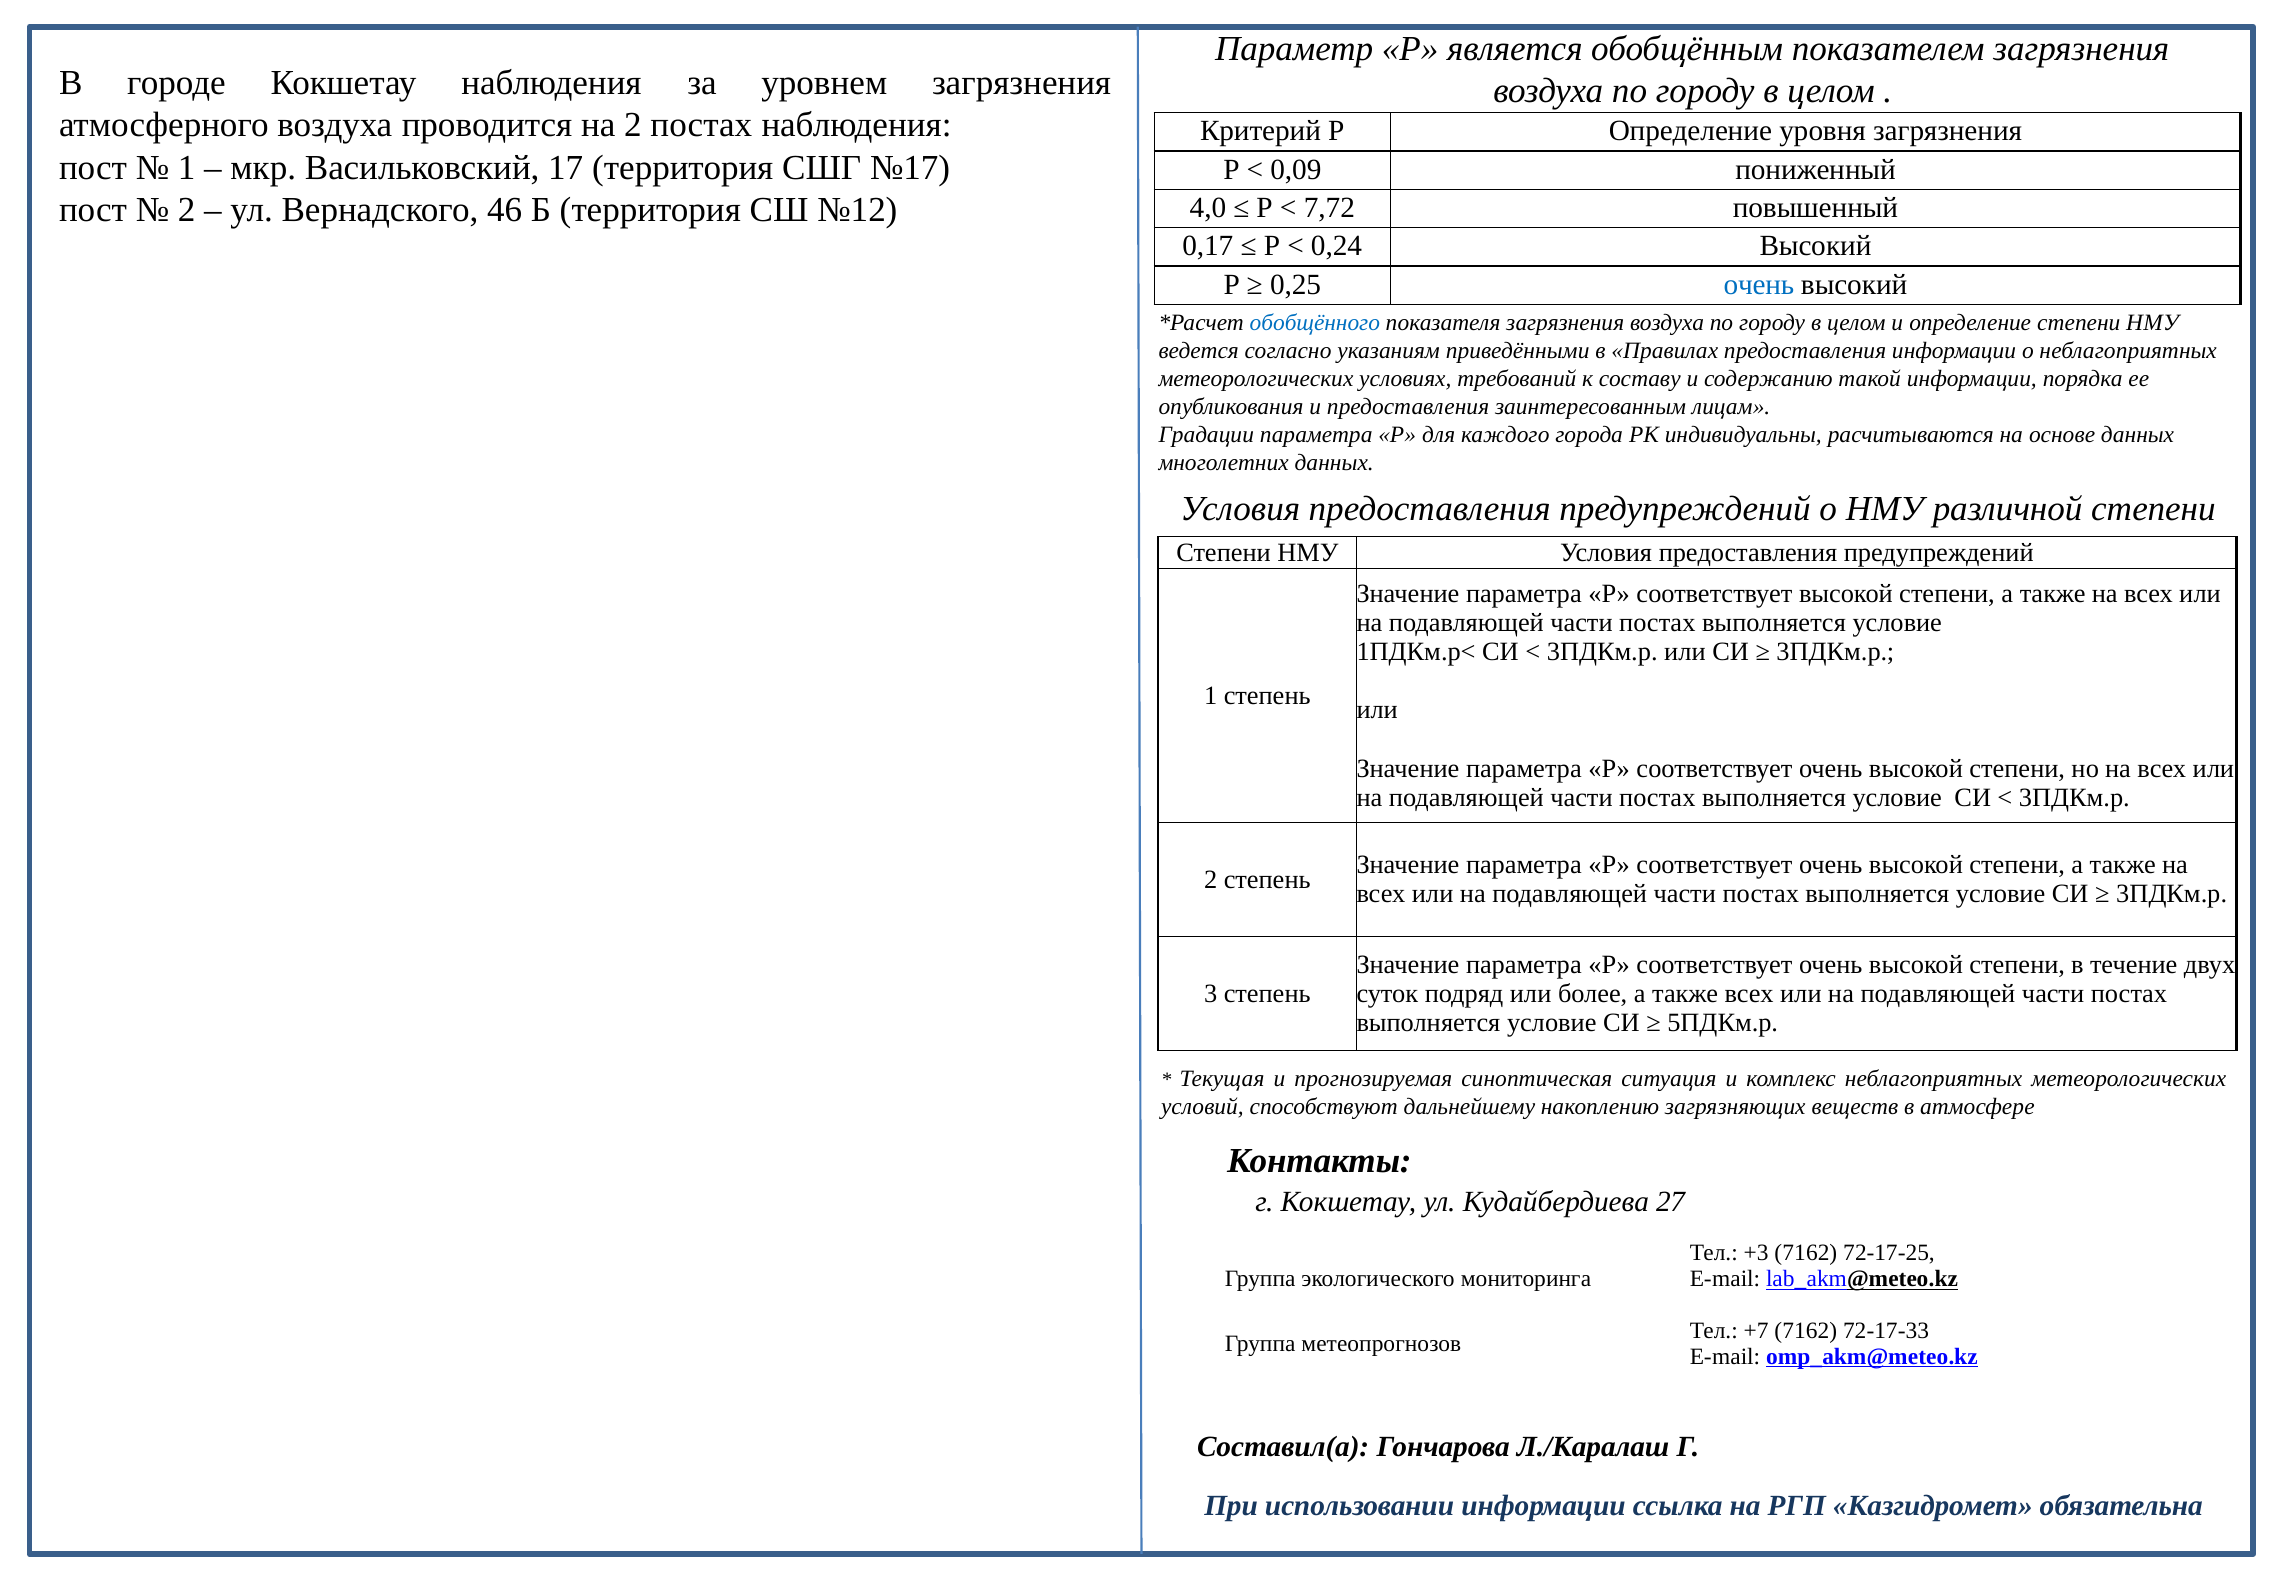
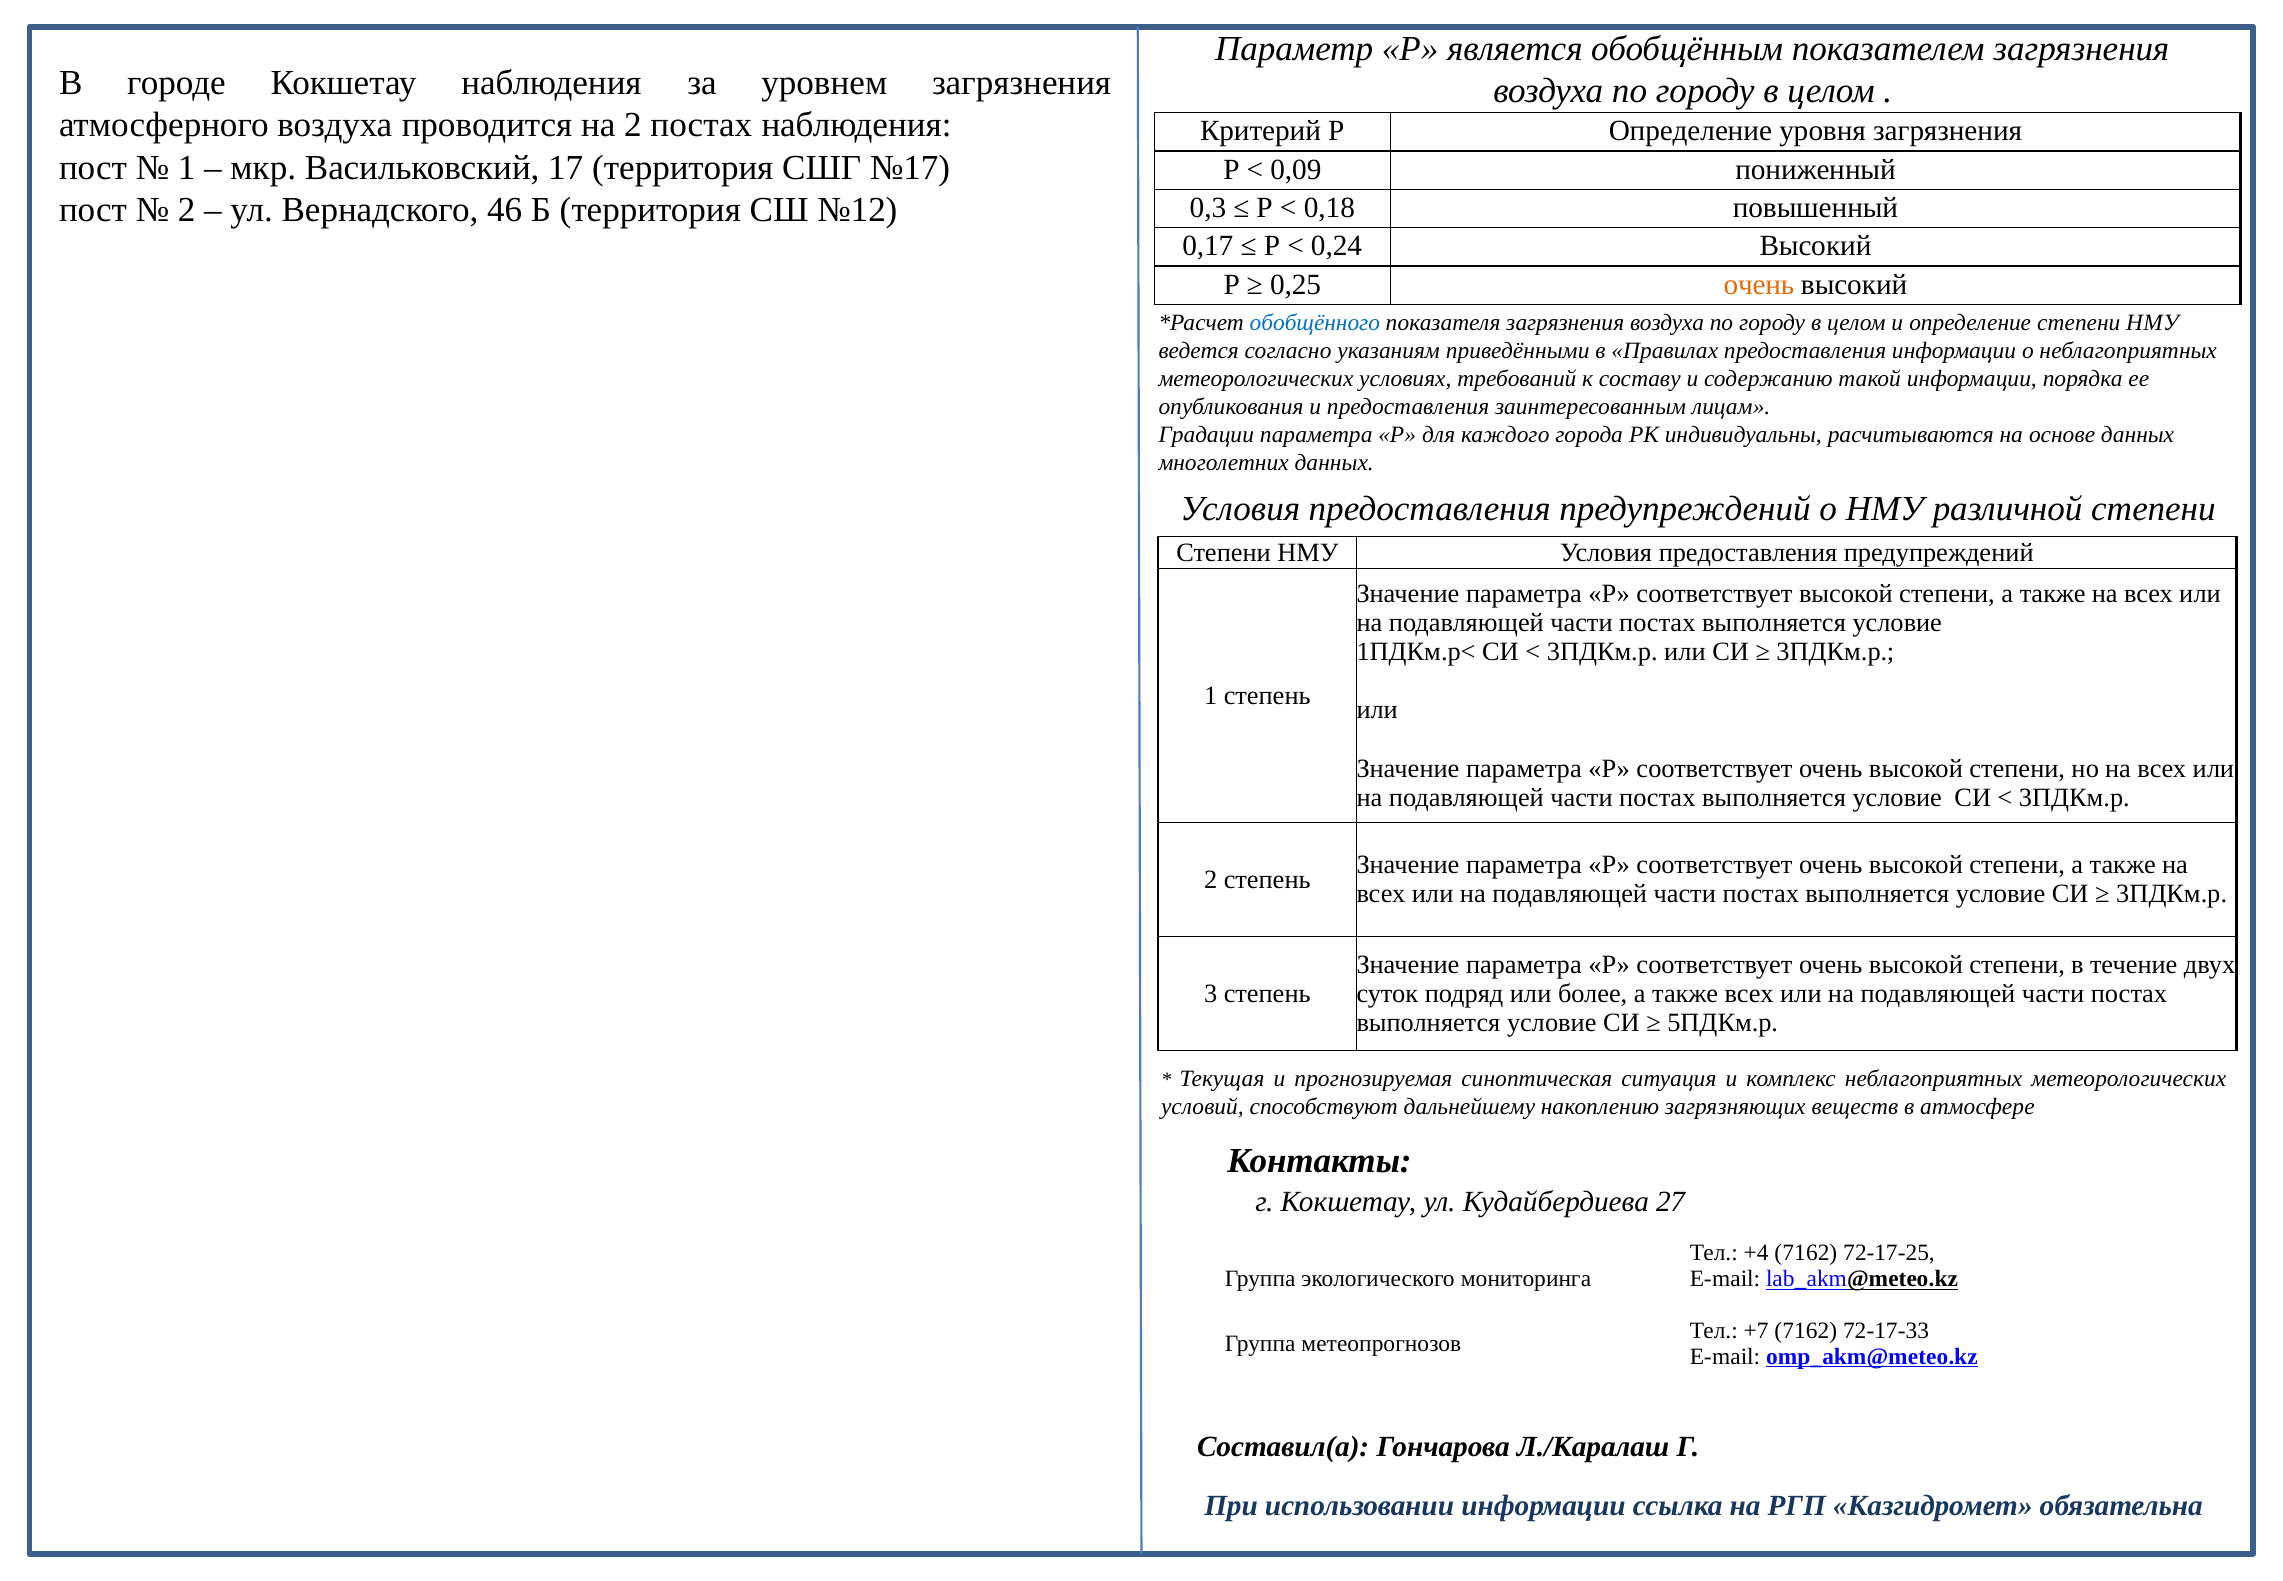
4,0: 4,0 -> 0,3 (1208, 208)
7,72: 7,72 -> 0,18 (1329, 208)
очень colour: blue -> orange (1759, 285)
+3: +3 -> +4 (1756, 1253)
